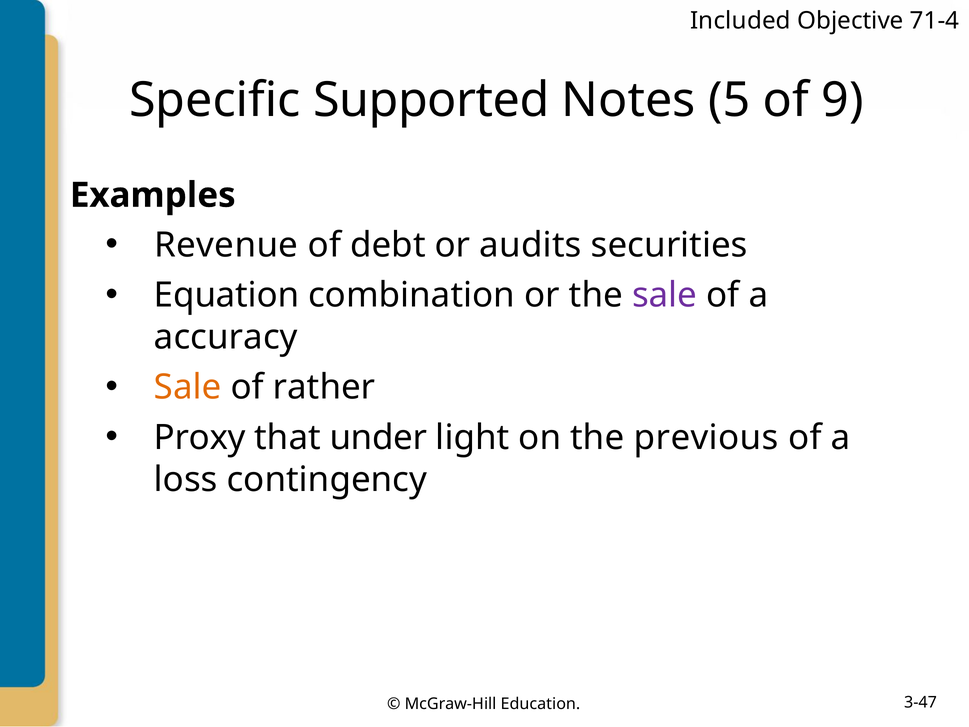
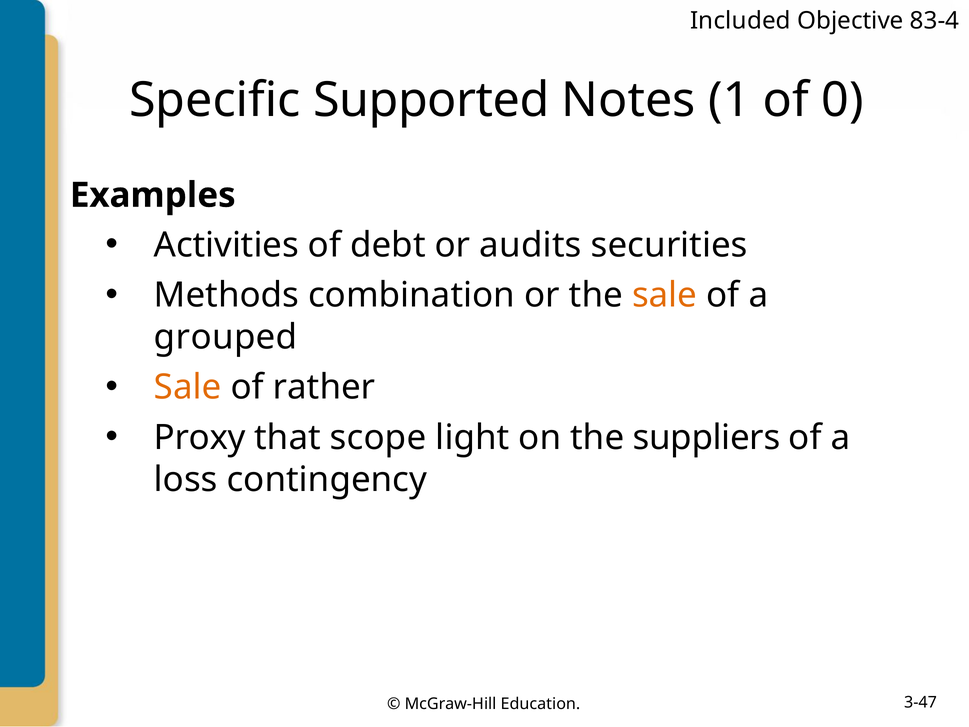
71-4: 71-4 -> 83-4 (935, 21)
5: 5 -> 1 (729, 100)
9: 9 -> 0 (843, 100)
Revenue: Revenue -> Activities (226, 245)
Equation: Equation -> Methods (226, 295)
sale colour: purple -> orange (665, 295)
accuracy: accuracy -> grouped (226, 337)
under: under -> scope (378, 437)
previous: previous -> suppliers (707, 437)
